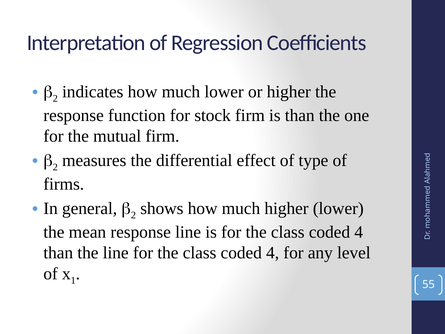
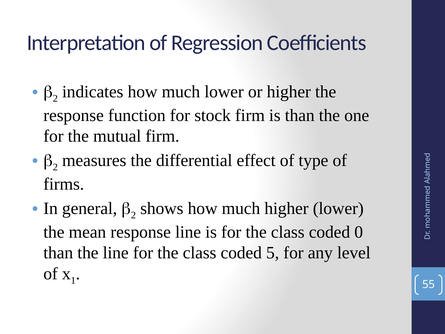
4: 4 -> 0 (359, 232)
4: 4 -> 5 (273, 253)
